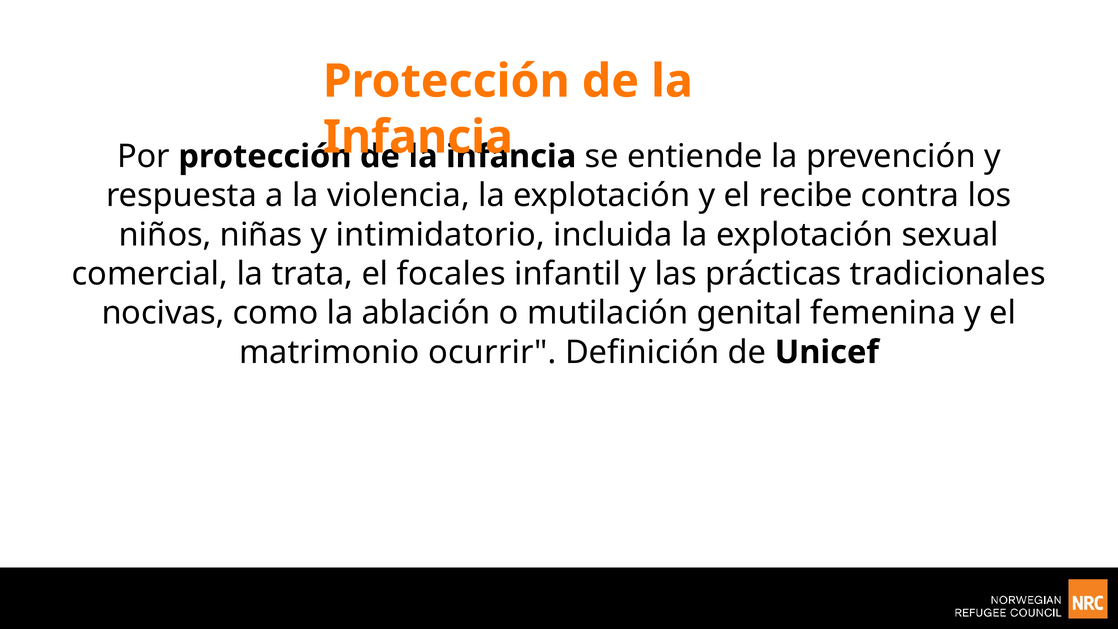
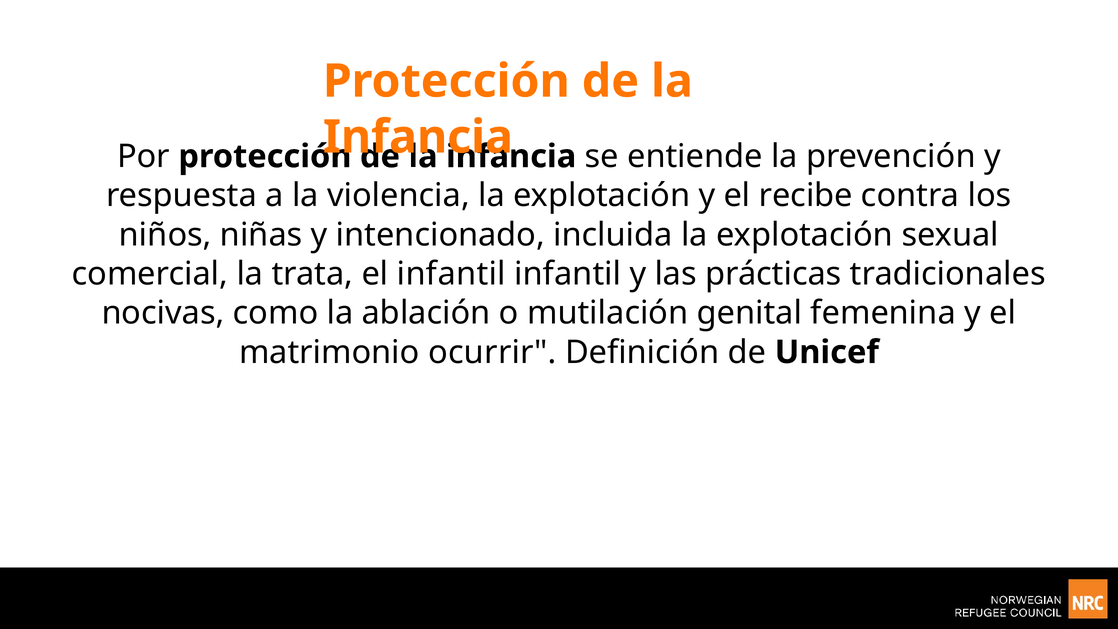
intimidatorio: intimidatorio -> intencionado (440, 235)
el focales: focales -> infantil (451, 274)
